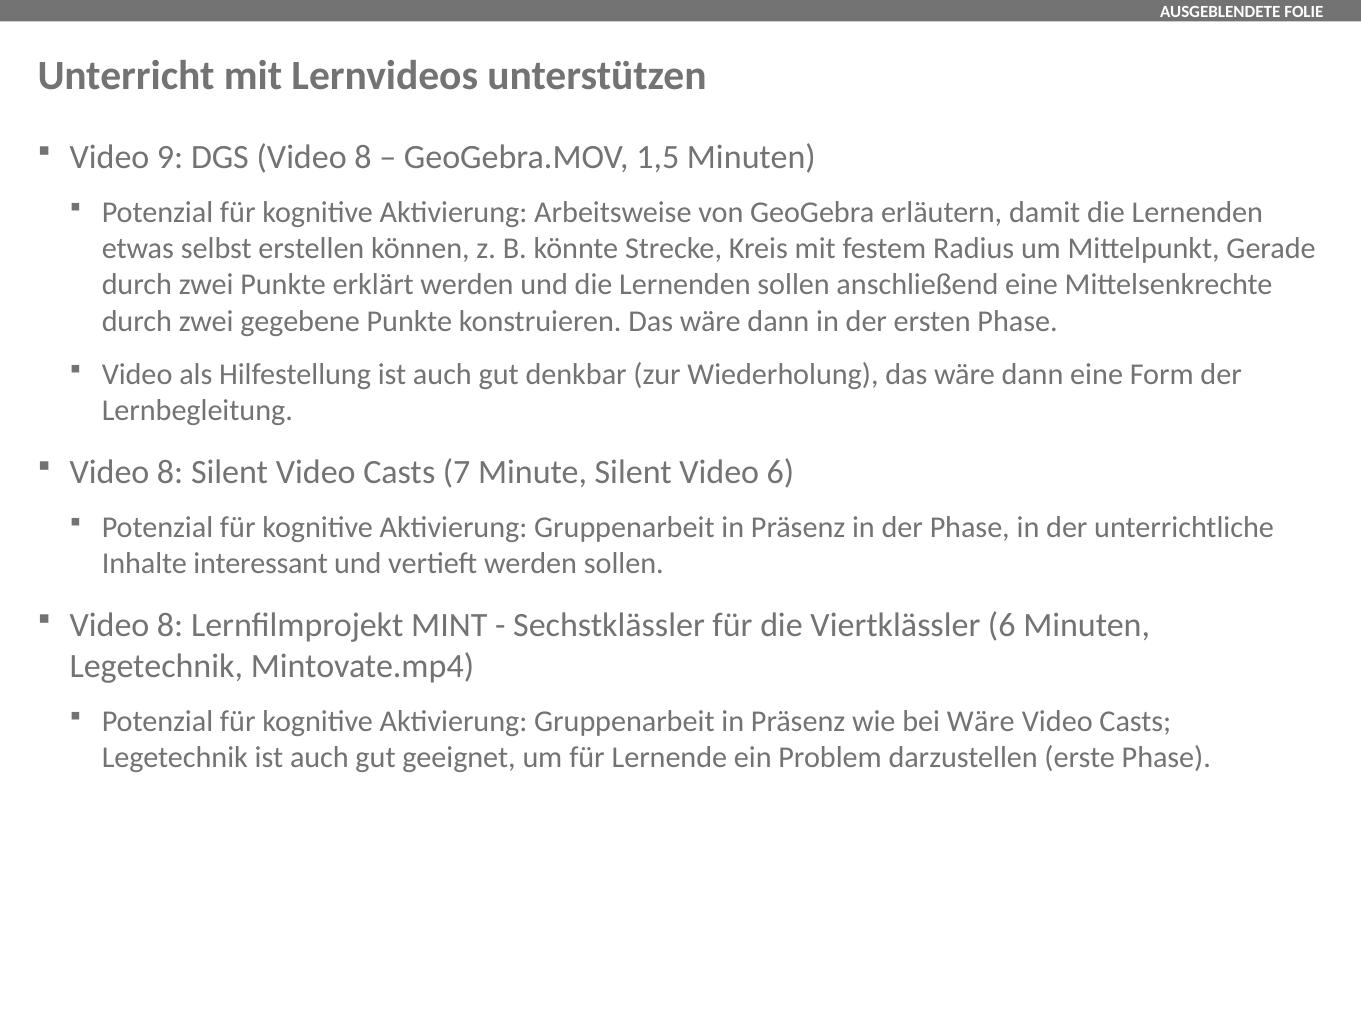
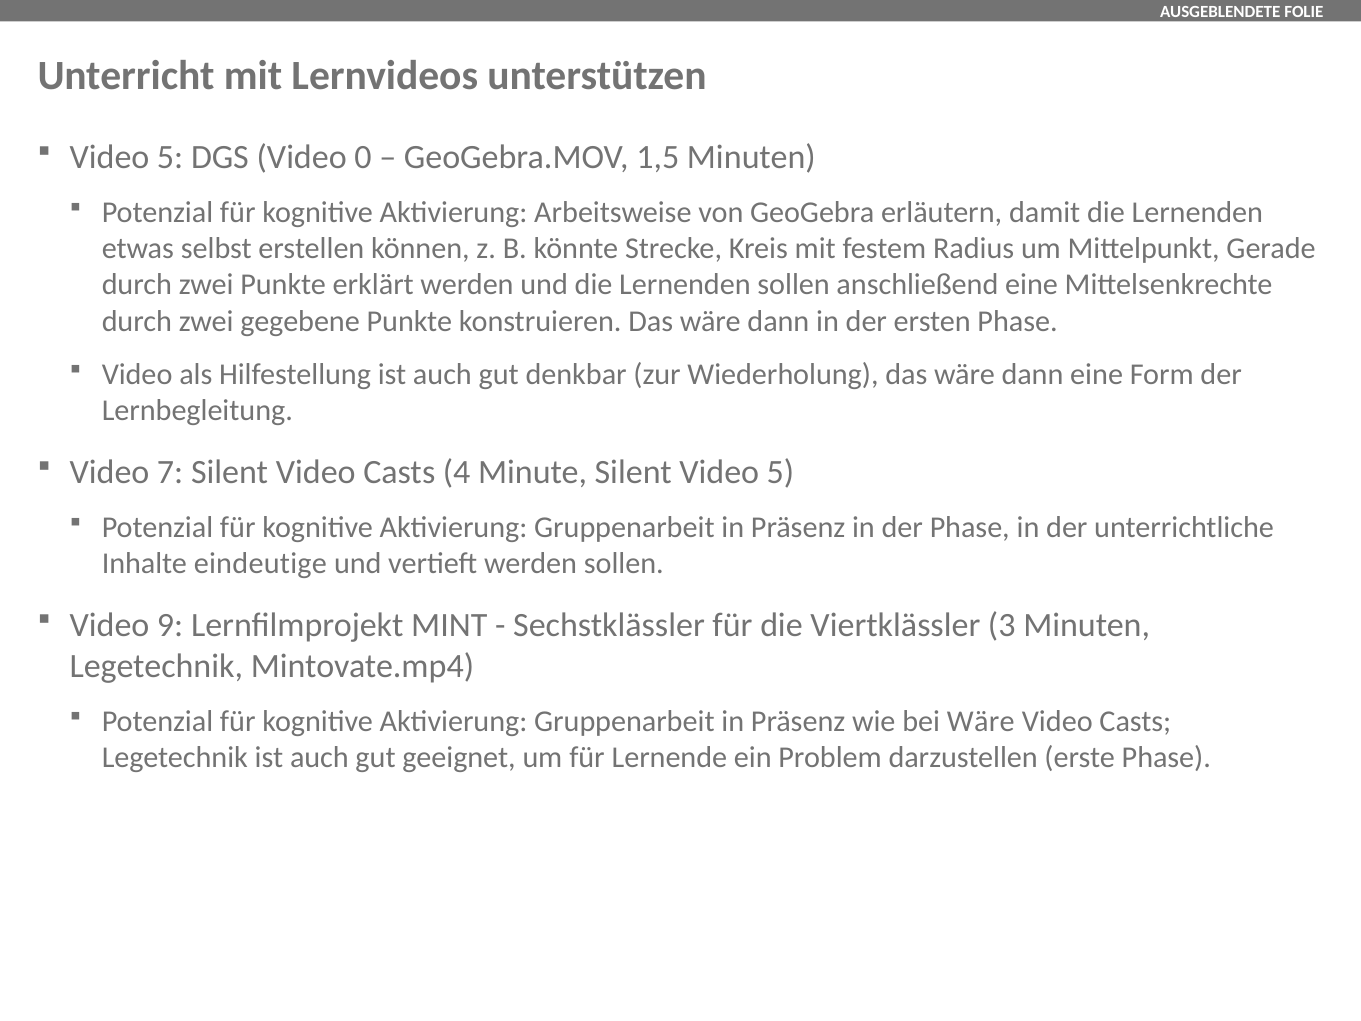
9: 9 -> 5 (170, 157)
DGS Video 8: 8 -> 0 (363, 157)
8: 8 -> 7 (170, 472)
7: 7 -> 4 (457, 472)
Silent Video 6: 6 -> 5 (780, 472)
interessant: interessant -> eindeutige (260, 564)
8: 8 -> 9 (170, 625)
Viertklässler 6: 6 -> 3 (1002, 625)
